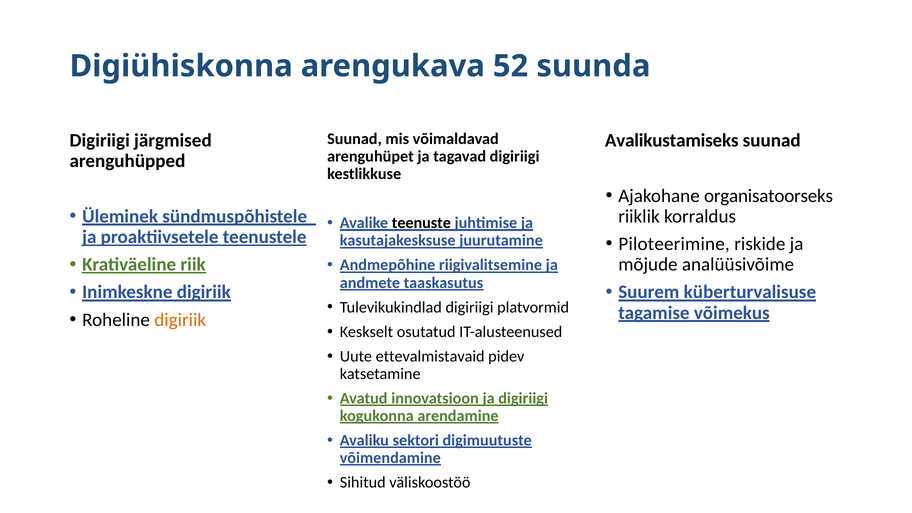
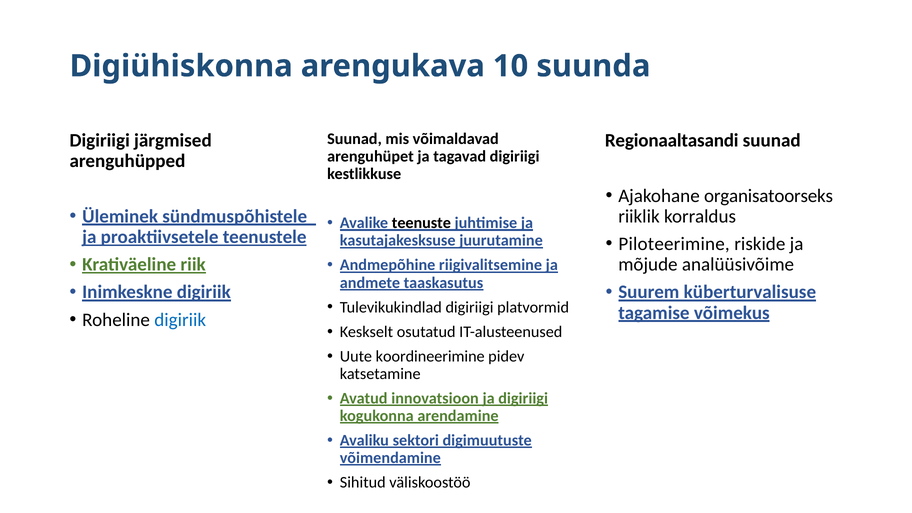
52: 52 -> 10 (511, 66)
Avalikustamiseks: Avalikustamiseks -> Regionaaltasandi (672, 141)
digiriik colour: orange -> blue (180, 320)
ettevalmistavaid: ettevalmistavaid -> koordineerimine (430, 356)
